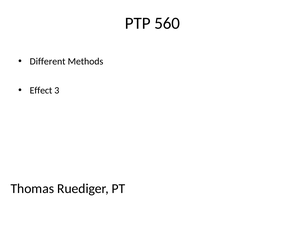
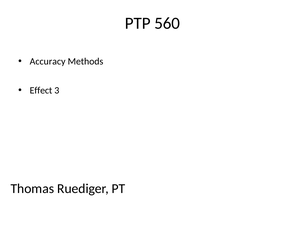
Different: Different -> Accuracy (48, 61)
